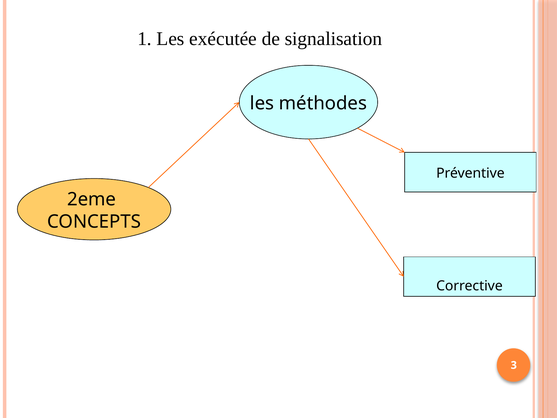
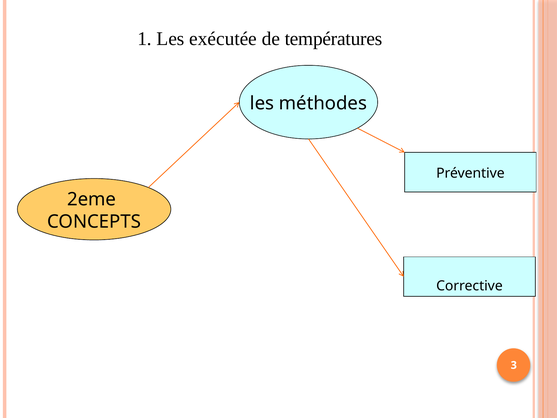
signalisation: signalisation -> températures (334, 39)
